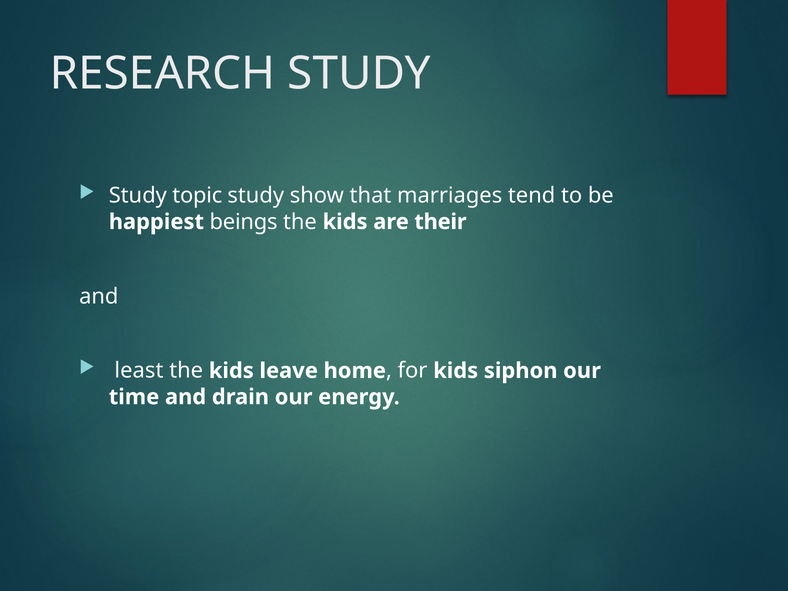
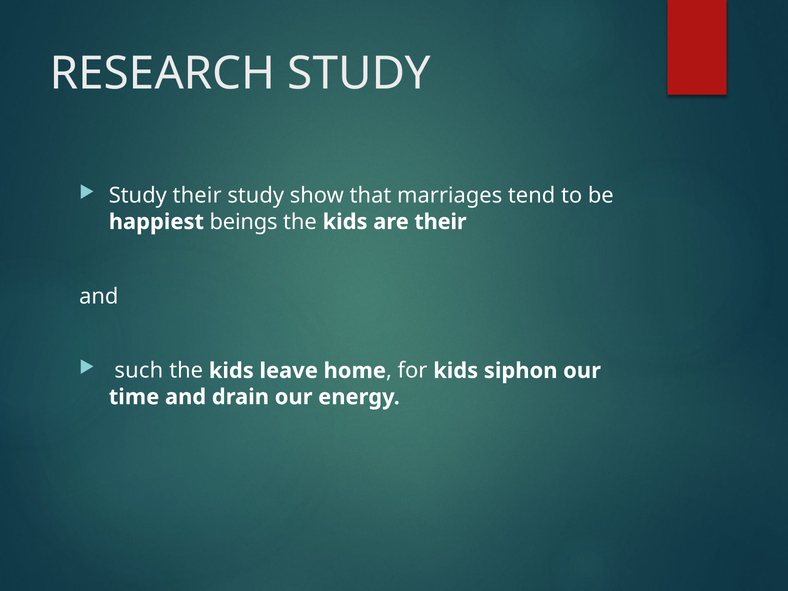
Study topic: topic -> their (197, 196)
least: least -> such (139, 371)
